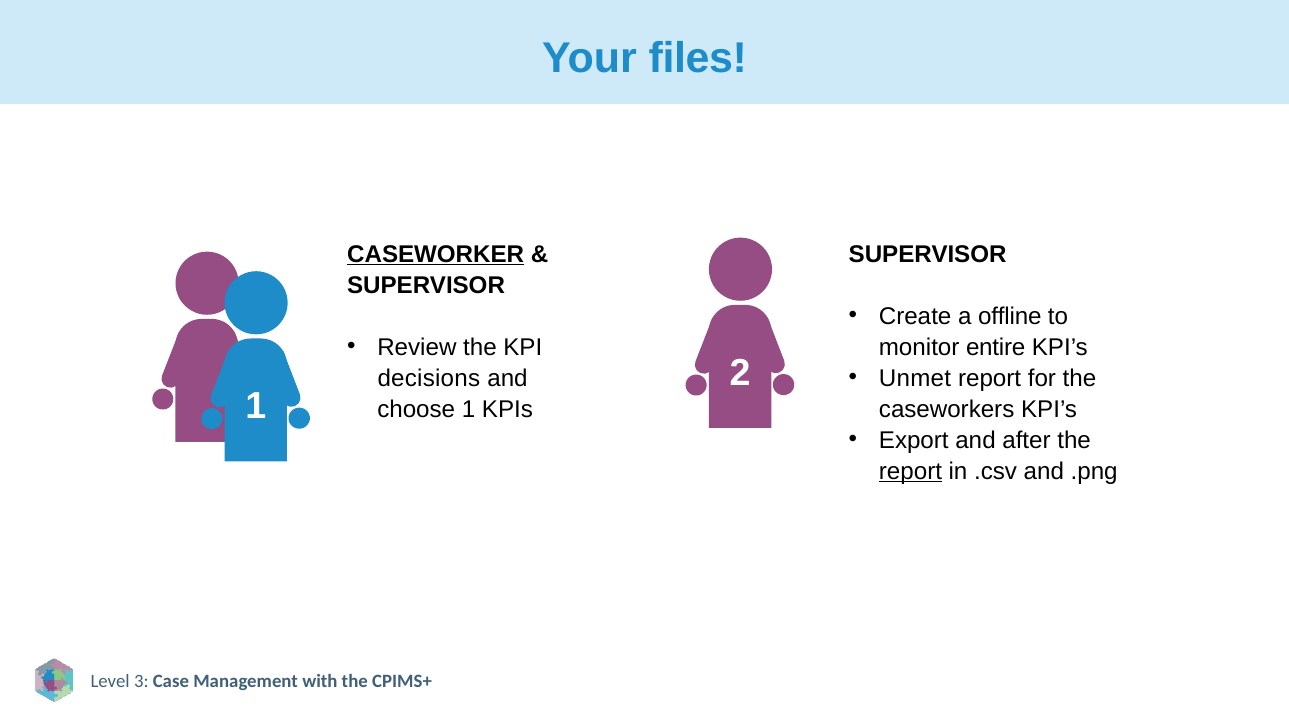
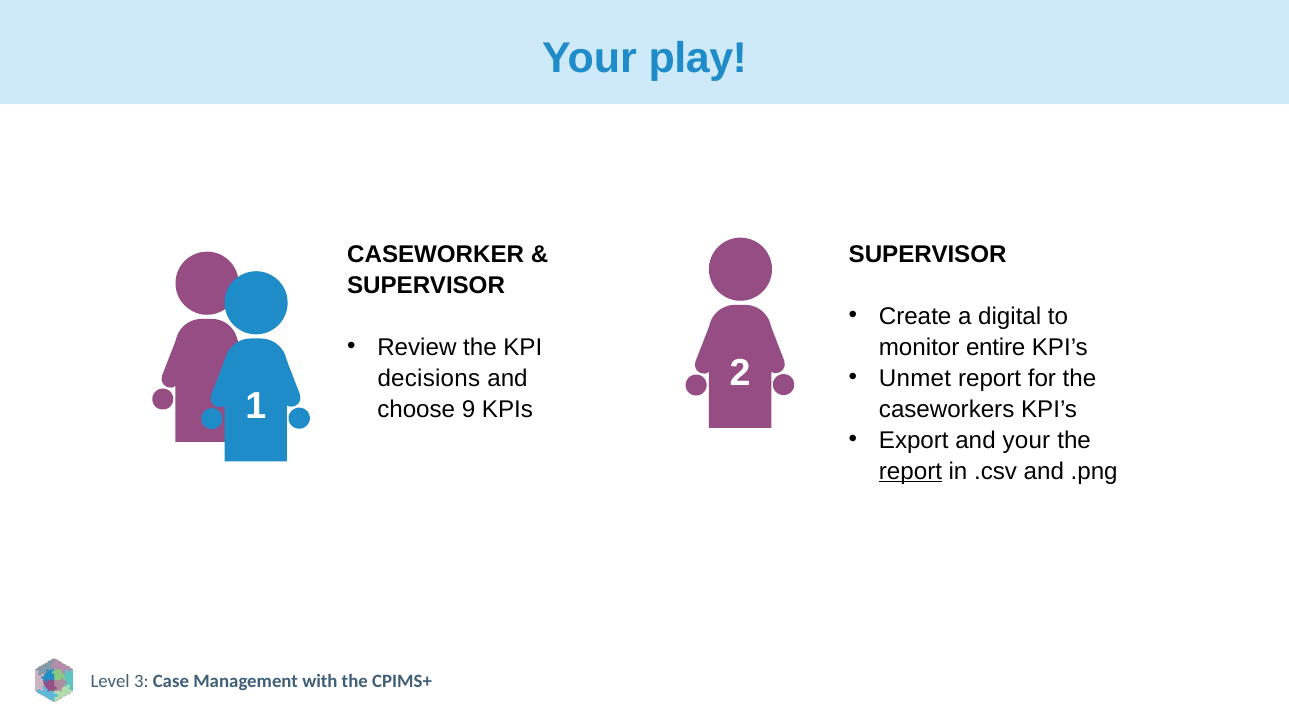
files: files -> play (698, 58)
CASEWORKER underline: present -> none (436, 254)
offline: offline -> digital (1010, 316)
choose 1: 1 -> 9 (469, 409)
and after: after -> your (1026, 440)
